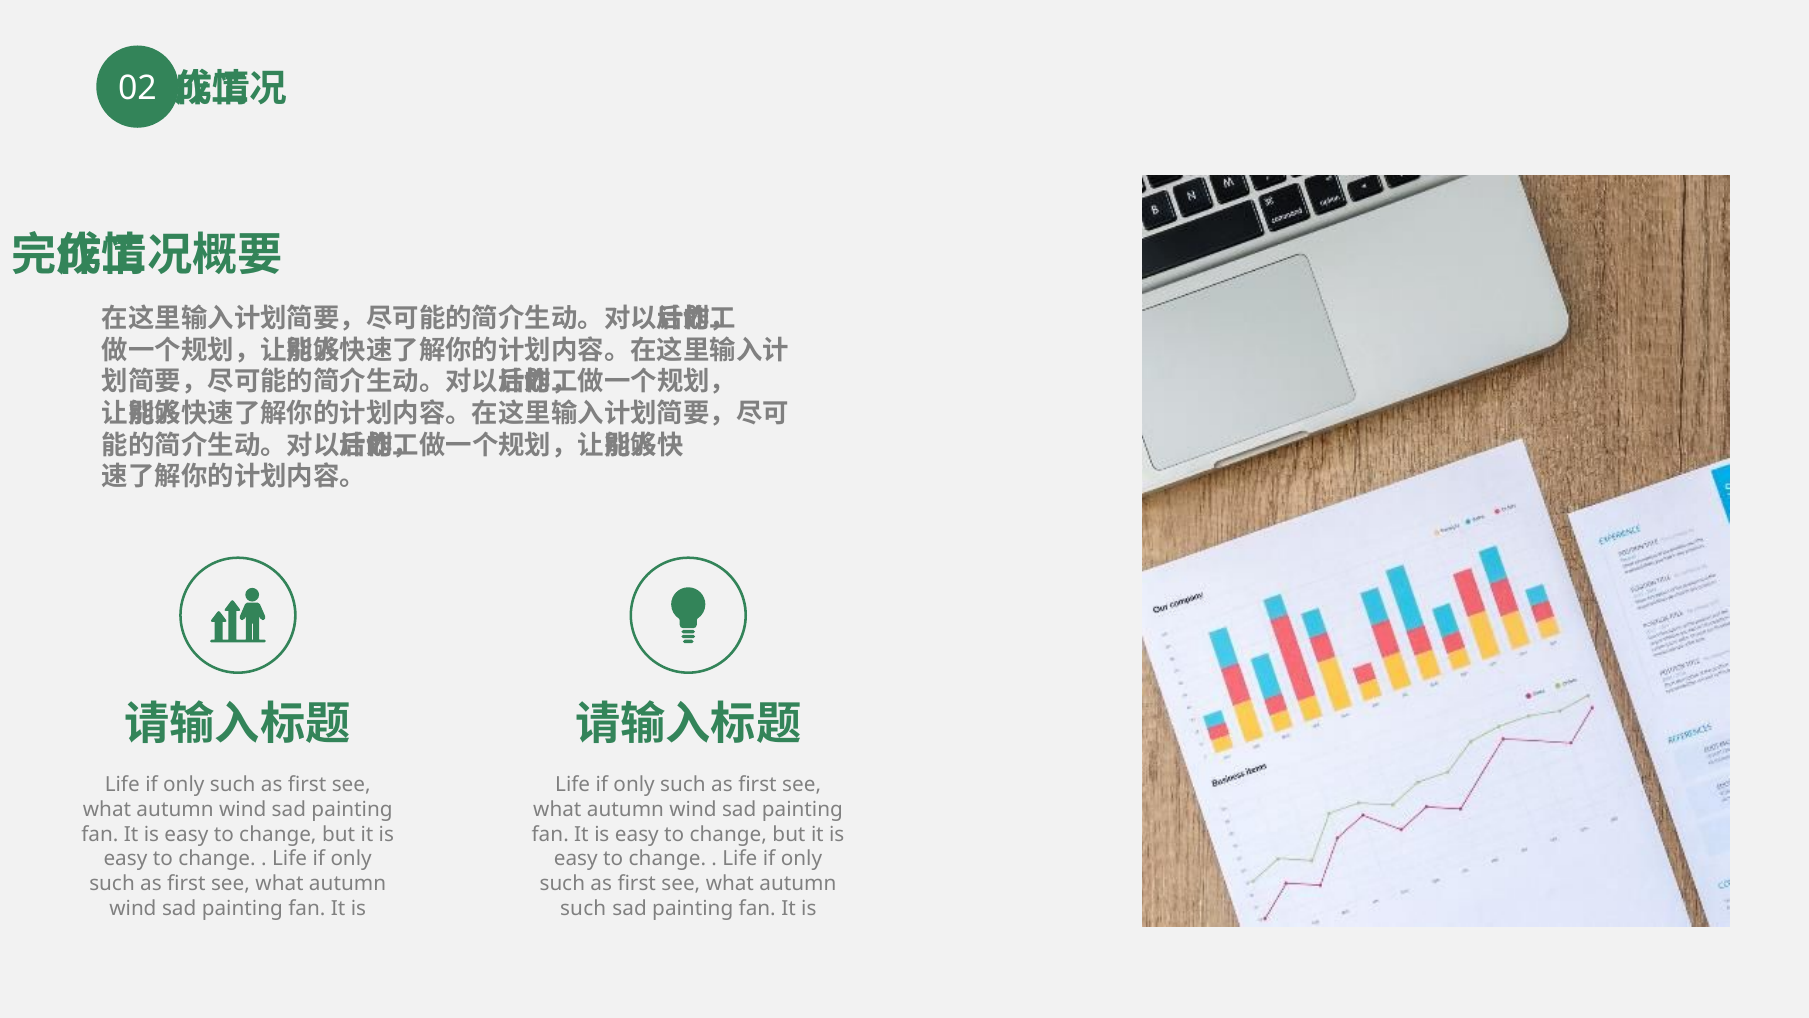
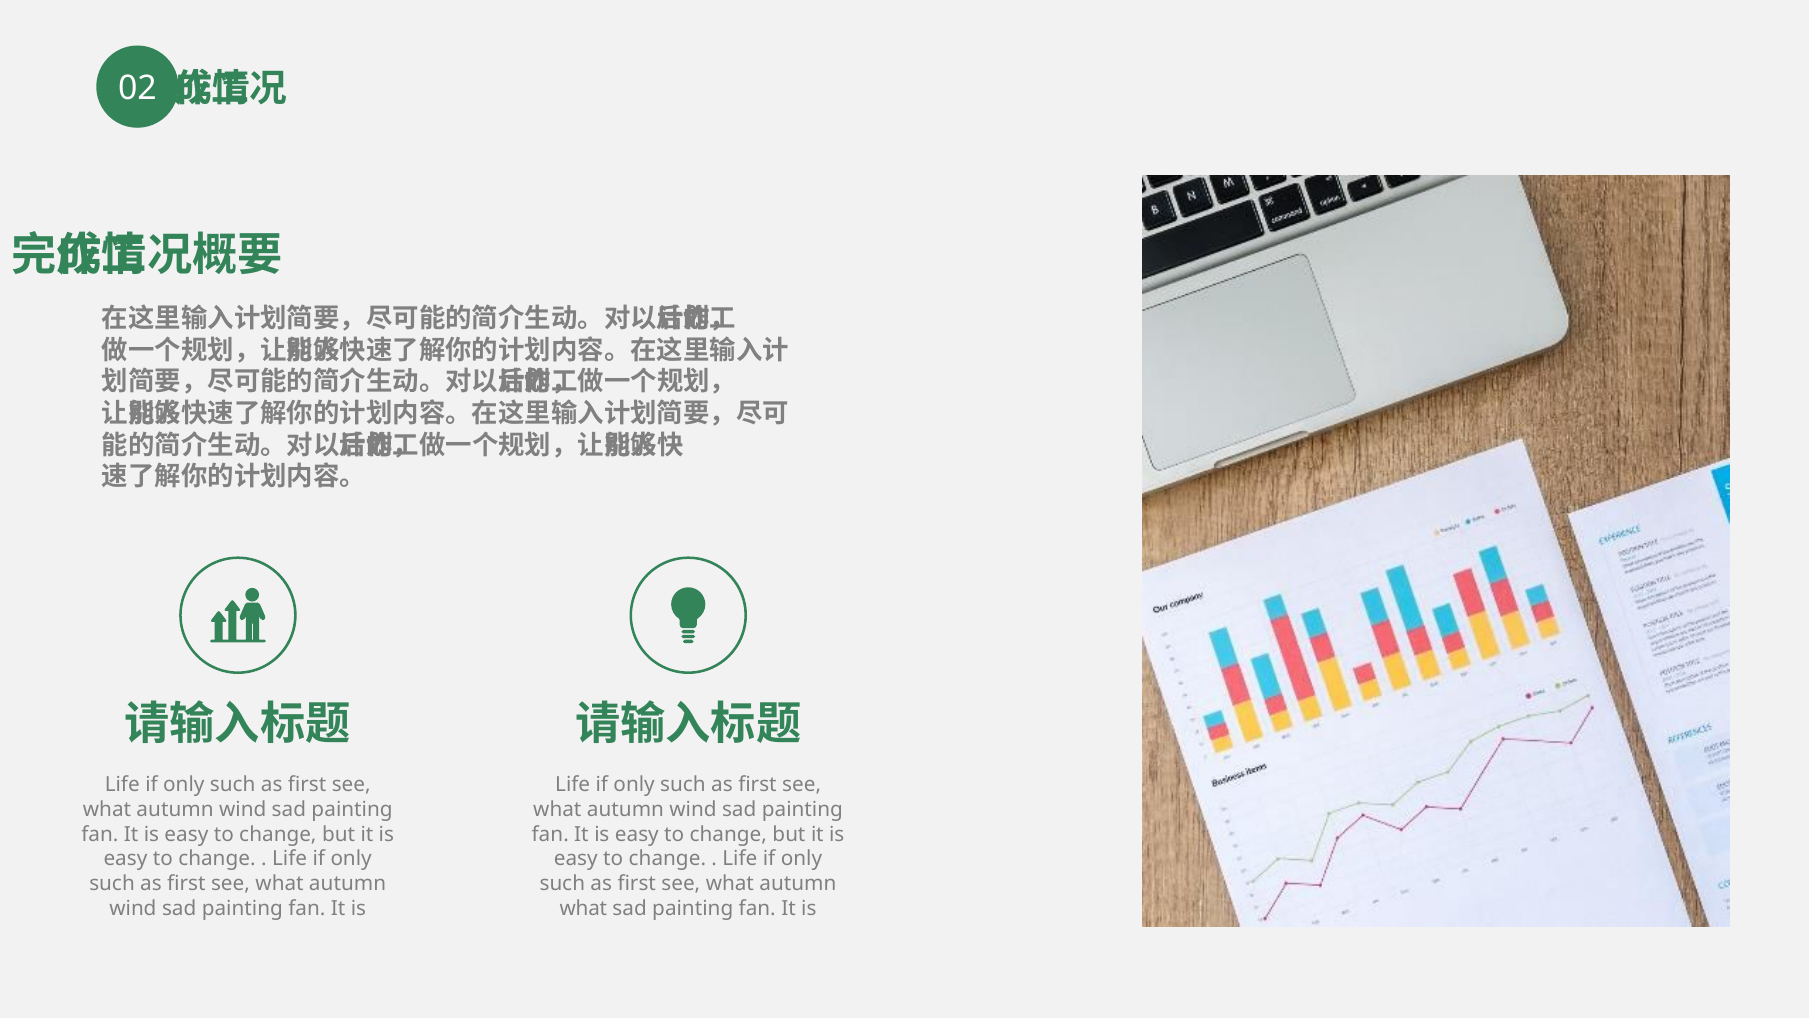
such: such -> what (583, 908)
